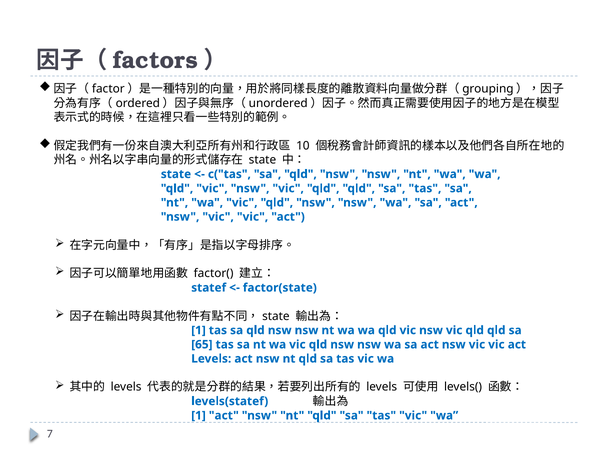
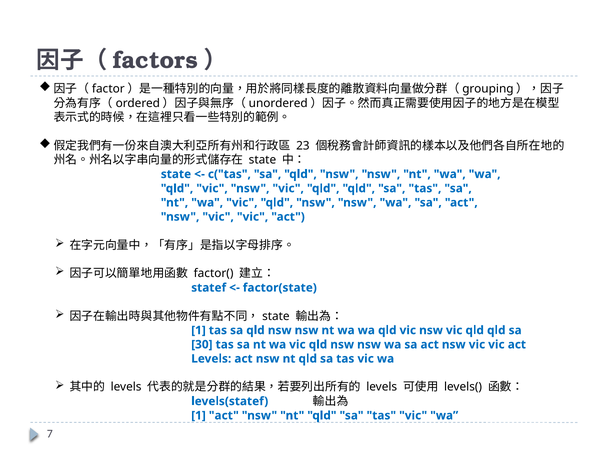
10: 10 -> 23 (303, 146)
65: 65 -> 30 (202, 345)
